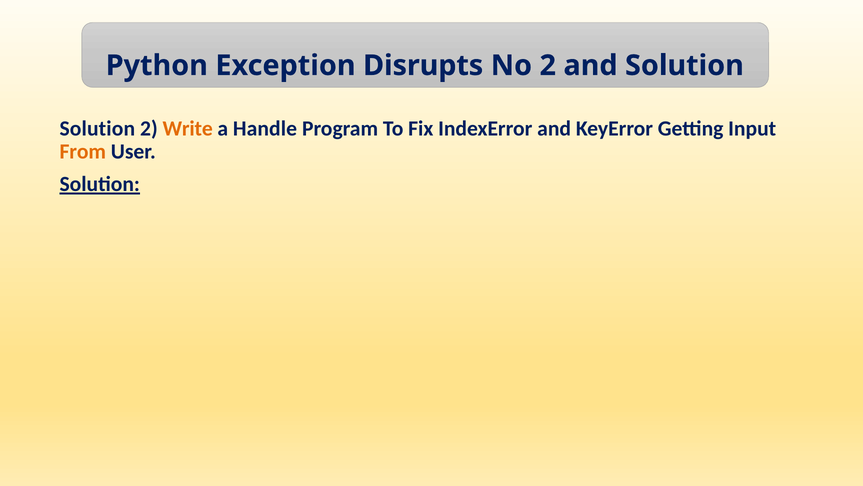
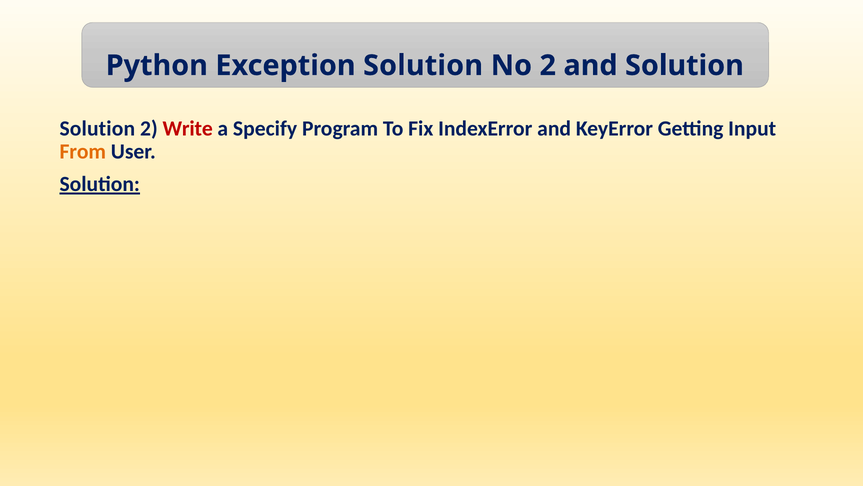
Exception Disrupts: Disrupts -> Solution (423, 65)
Write colour: orange -> red (188, 128)
Handle: Handle -> Specify (265, 128)
